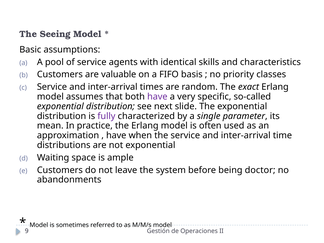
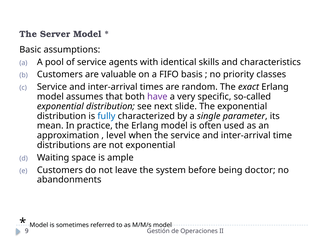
Seeing: Seeing -> Server (55, 34)
fully colour: purple -> blue (106, 116)
have: have -> level (116, 135)
